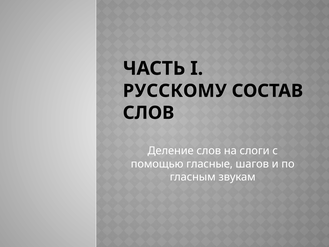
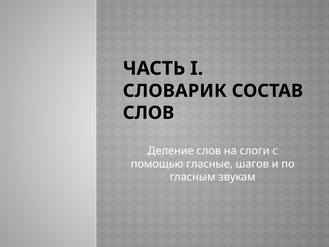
РУССКОМУ: РУССКОМУ -> СЛОВАРИК (175, 91)
